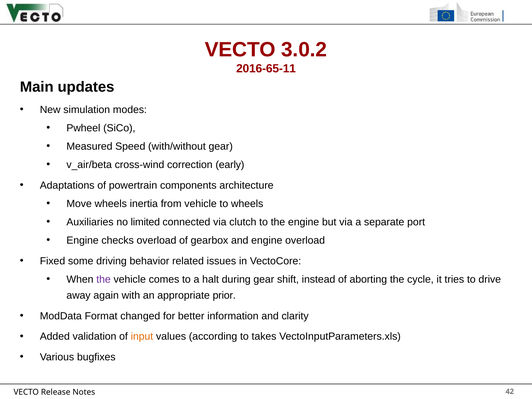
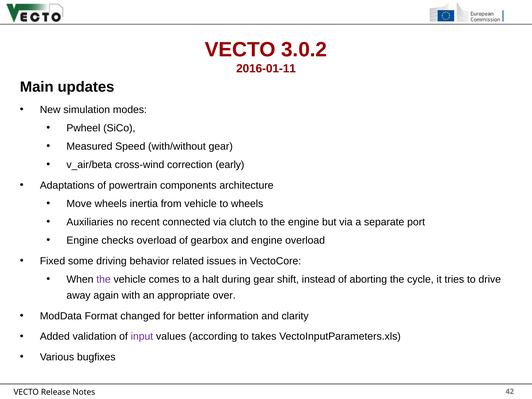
2016-65-11: 2016-65-11 -> 2016-01-11 (266, 69)
limited: limited -> recent (145, 222)
prior: prior -> over (224, 295)
input colour: orange -> purple (142, 337)
